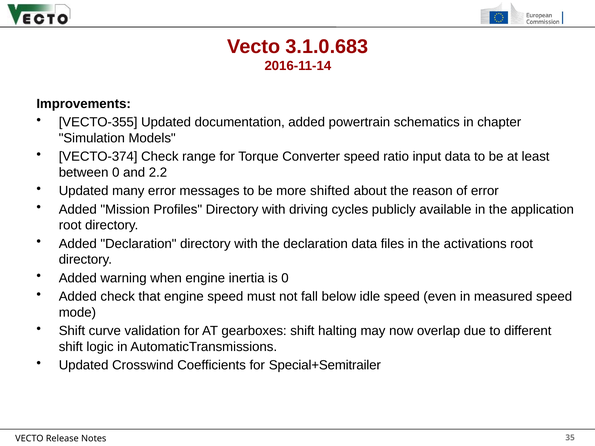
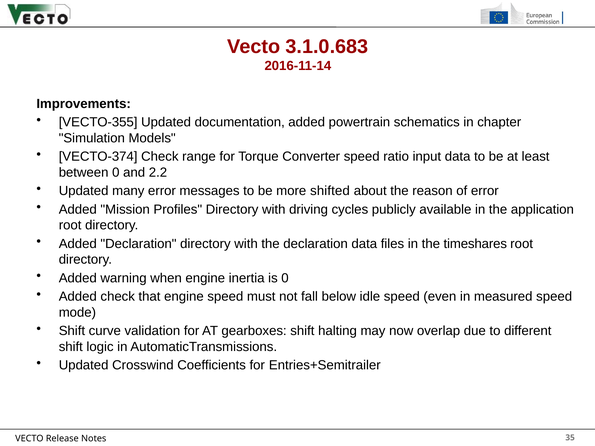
activations: activations -> timeshares (475, 244)
Special+Semitrailer: Special+Semitrailer -> Entries+Semitrailer (325, 365)
